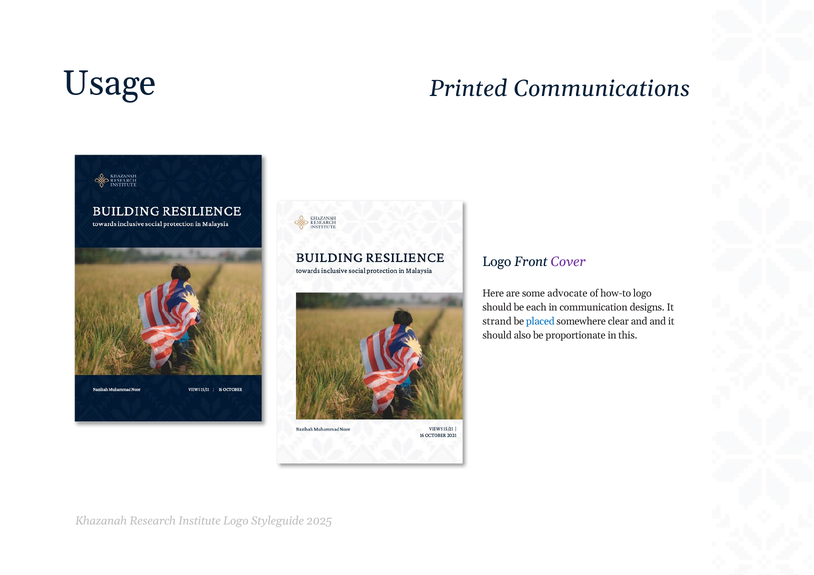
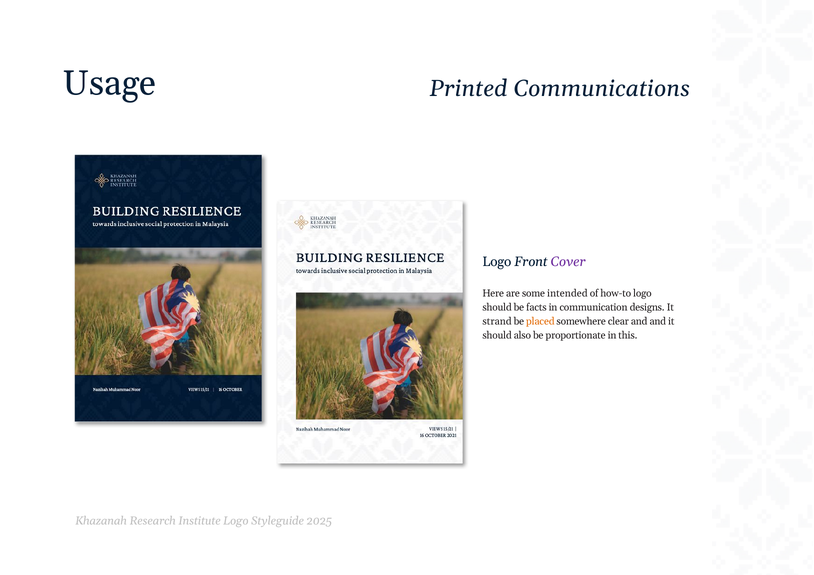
advocate: advocate -> intended (567, 294)
each: each -> facts (536, 308)
placed colour: blue -> orange (540, 321)
